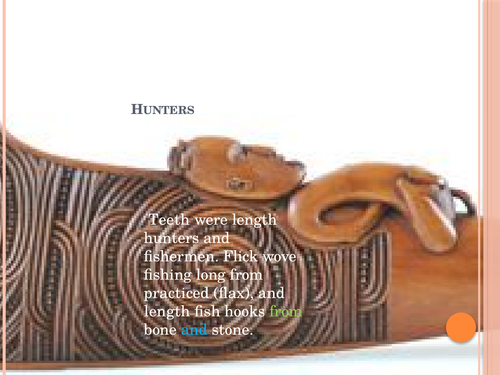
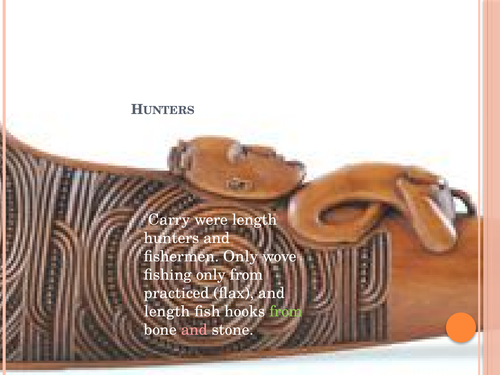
Teeth: Teeth -> Carry (169, 220)
fishermen Flick: Flick -> Only (241, 257)
fishing long: long -> only (211, 275)
and colour: light blue -> pink (194, 330)
